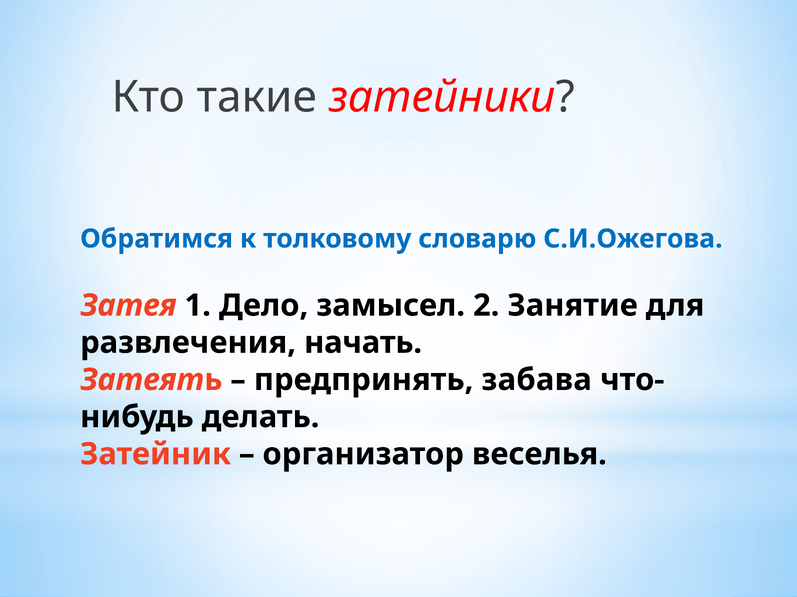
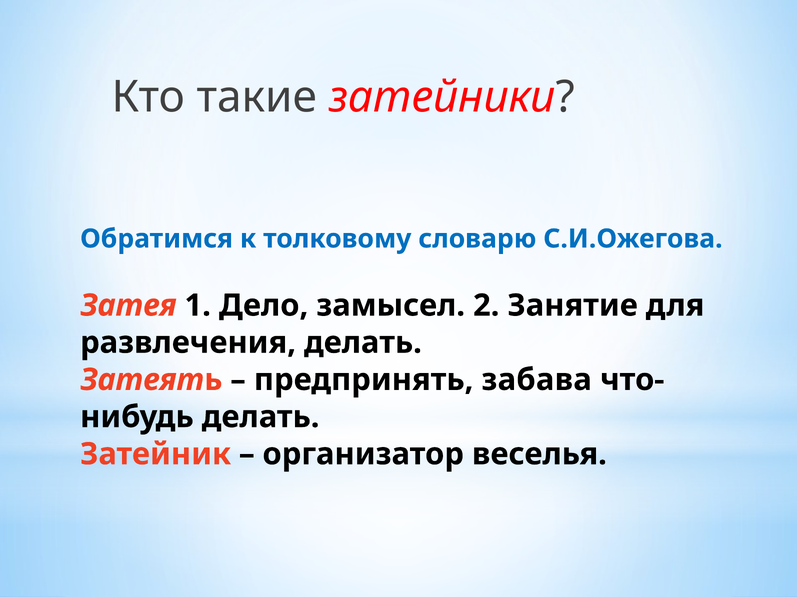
развлечения начать: начать -> делать (363, 343)
